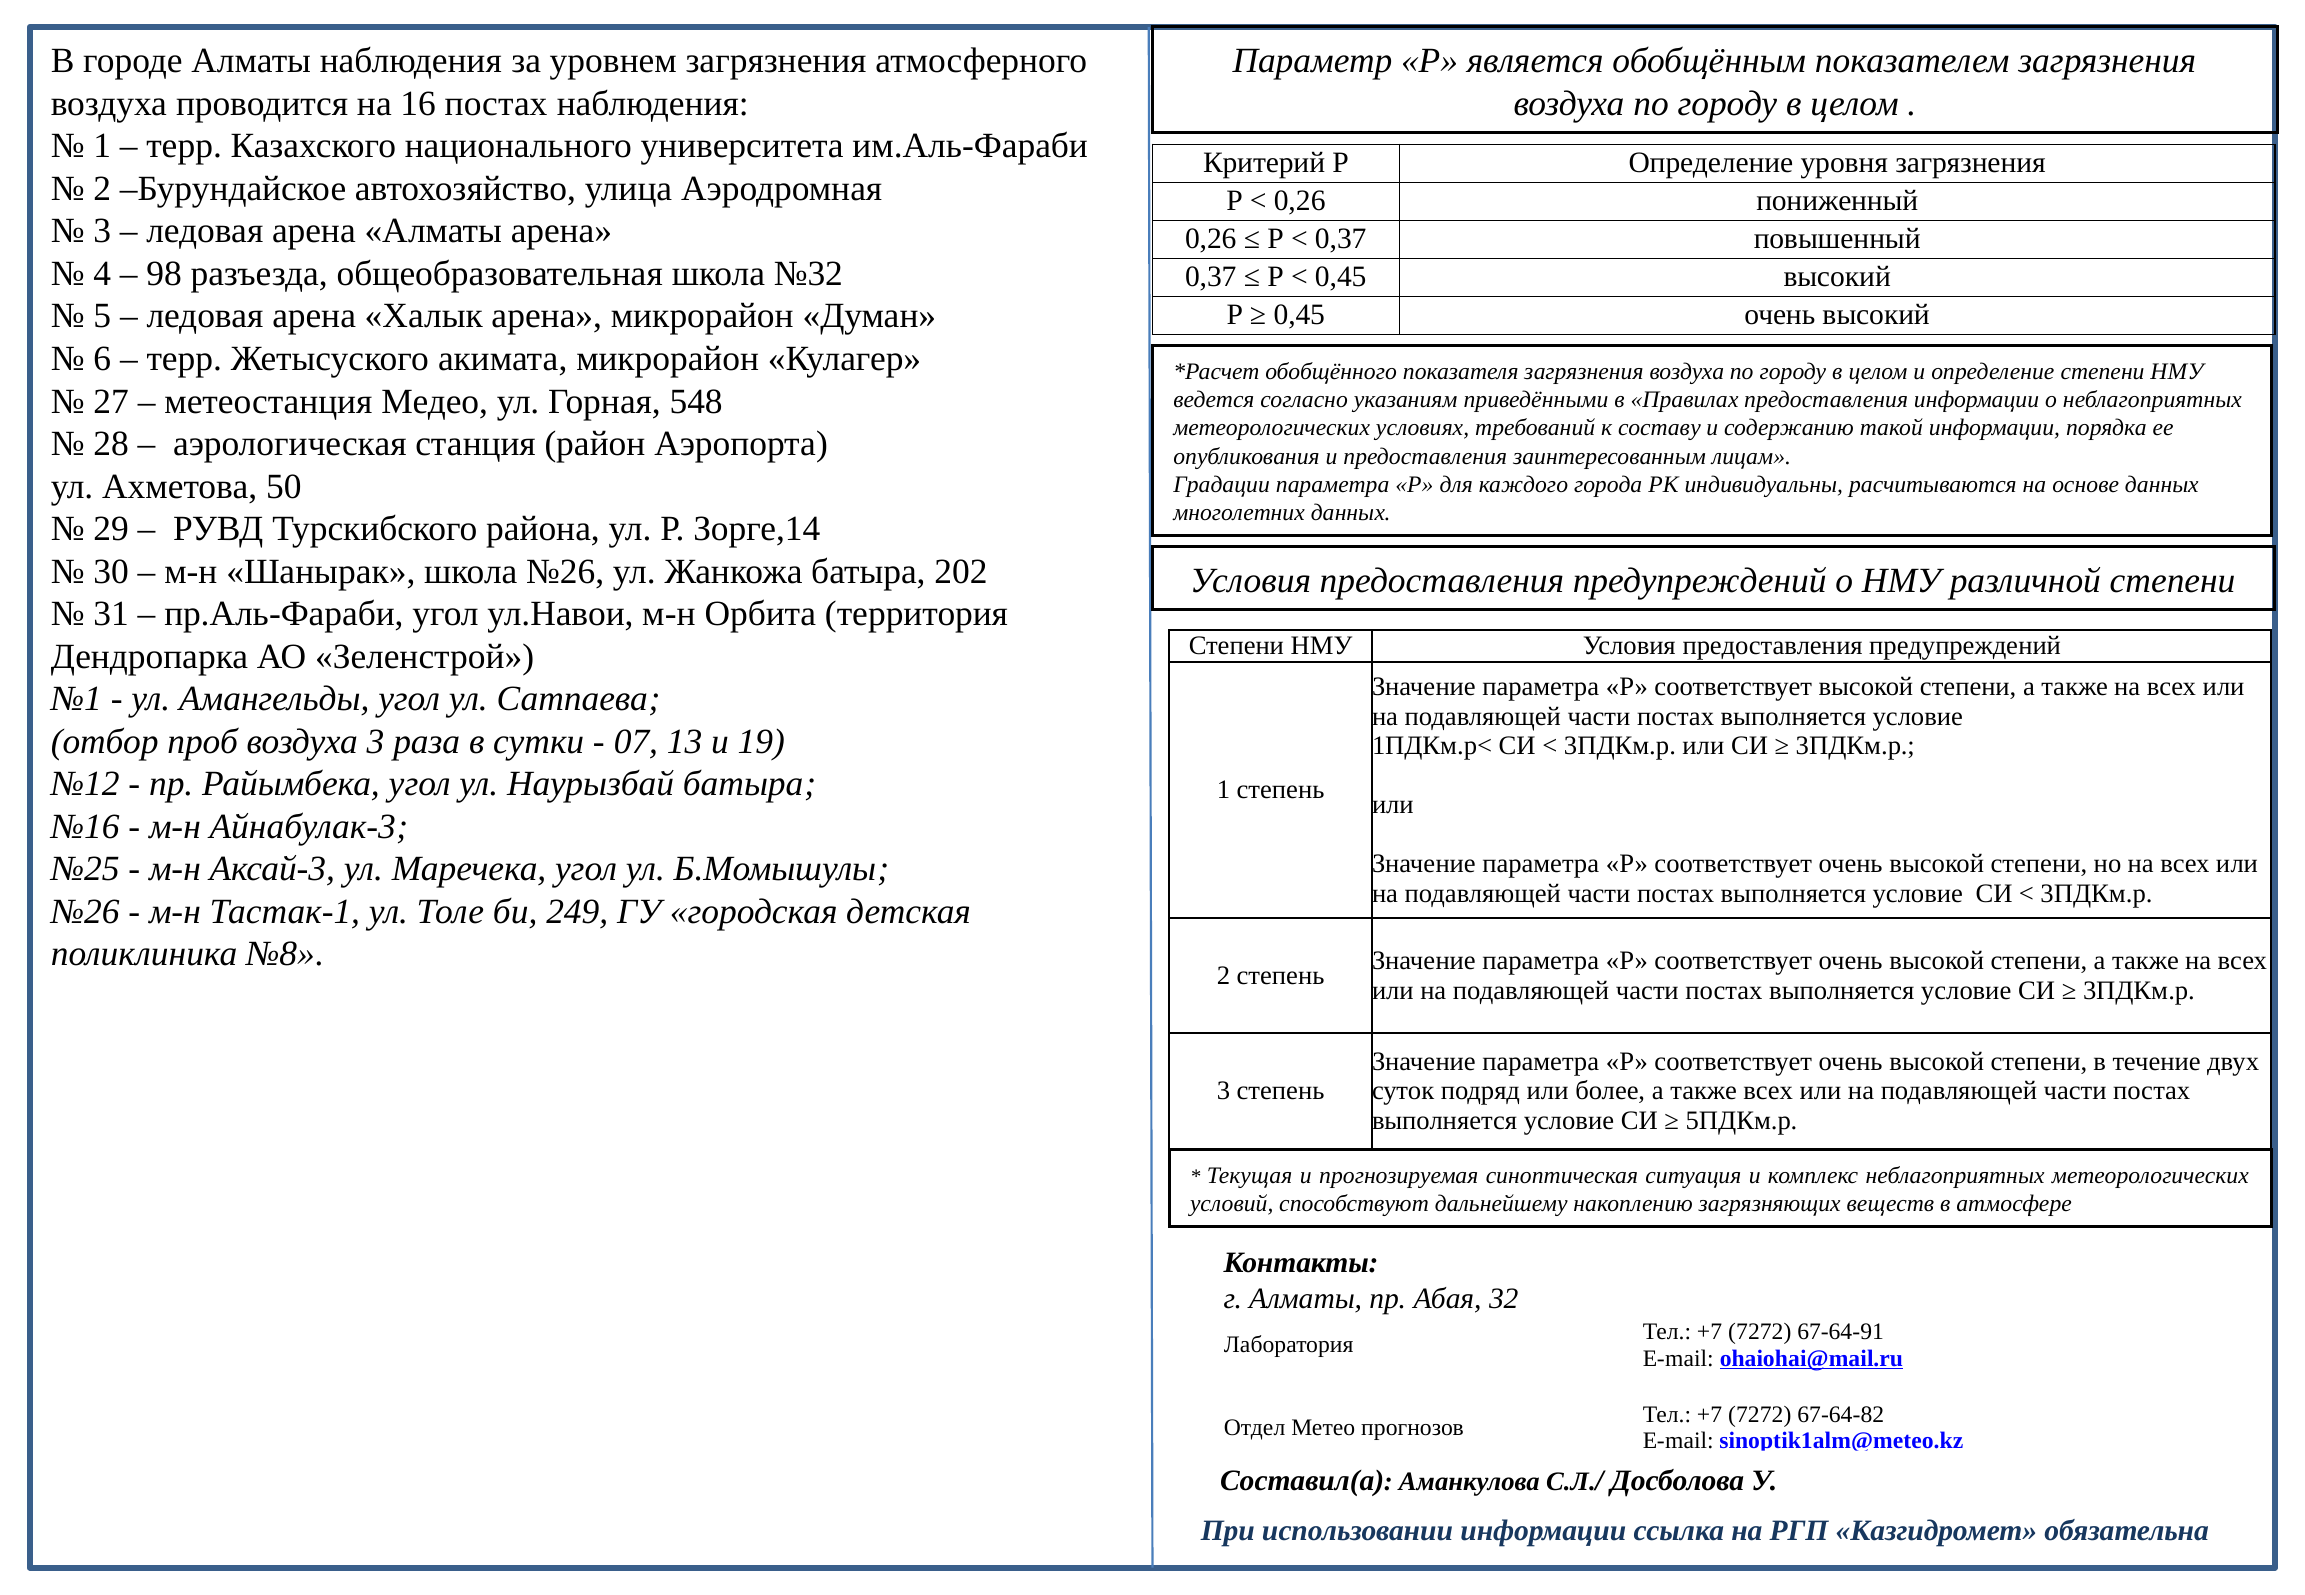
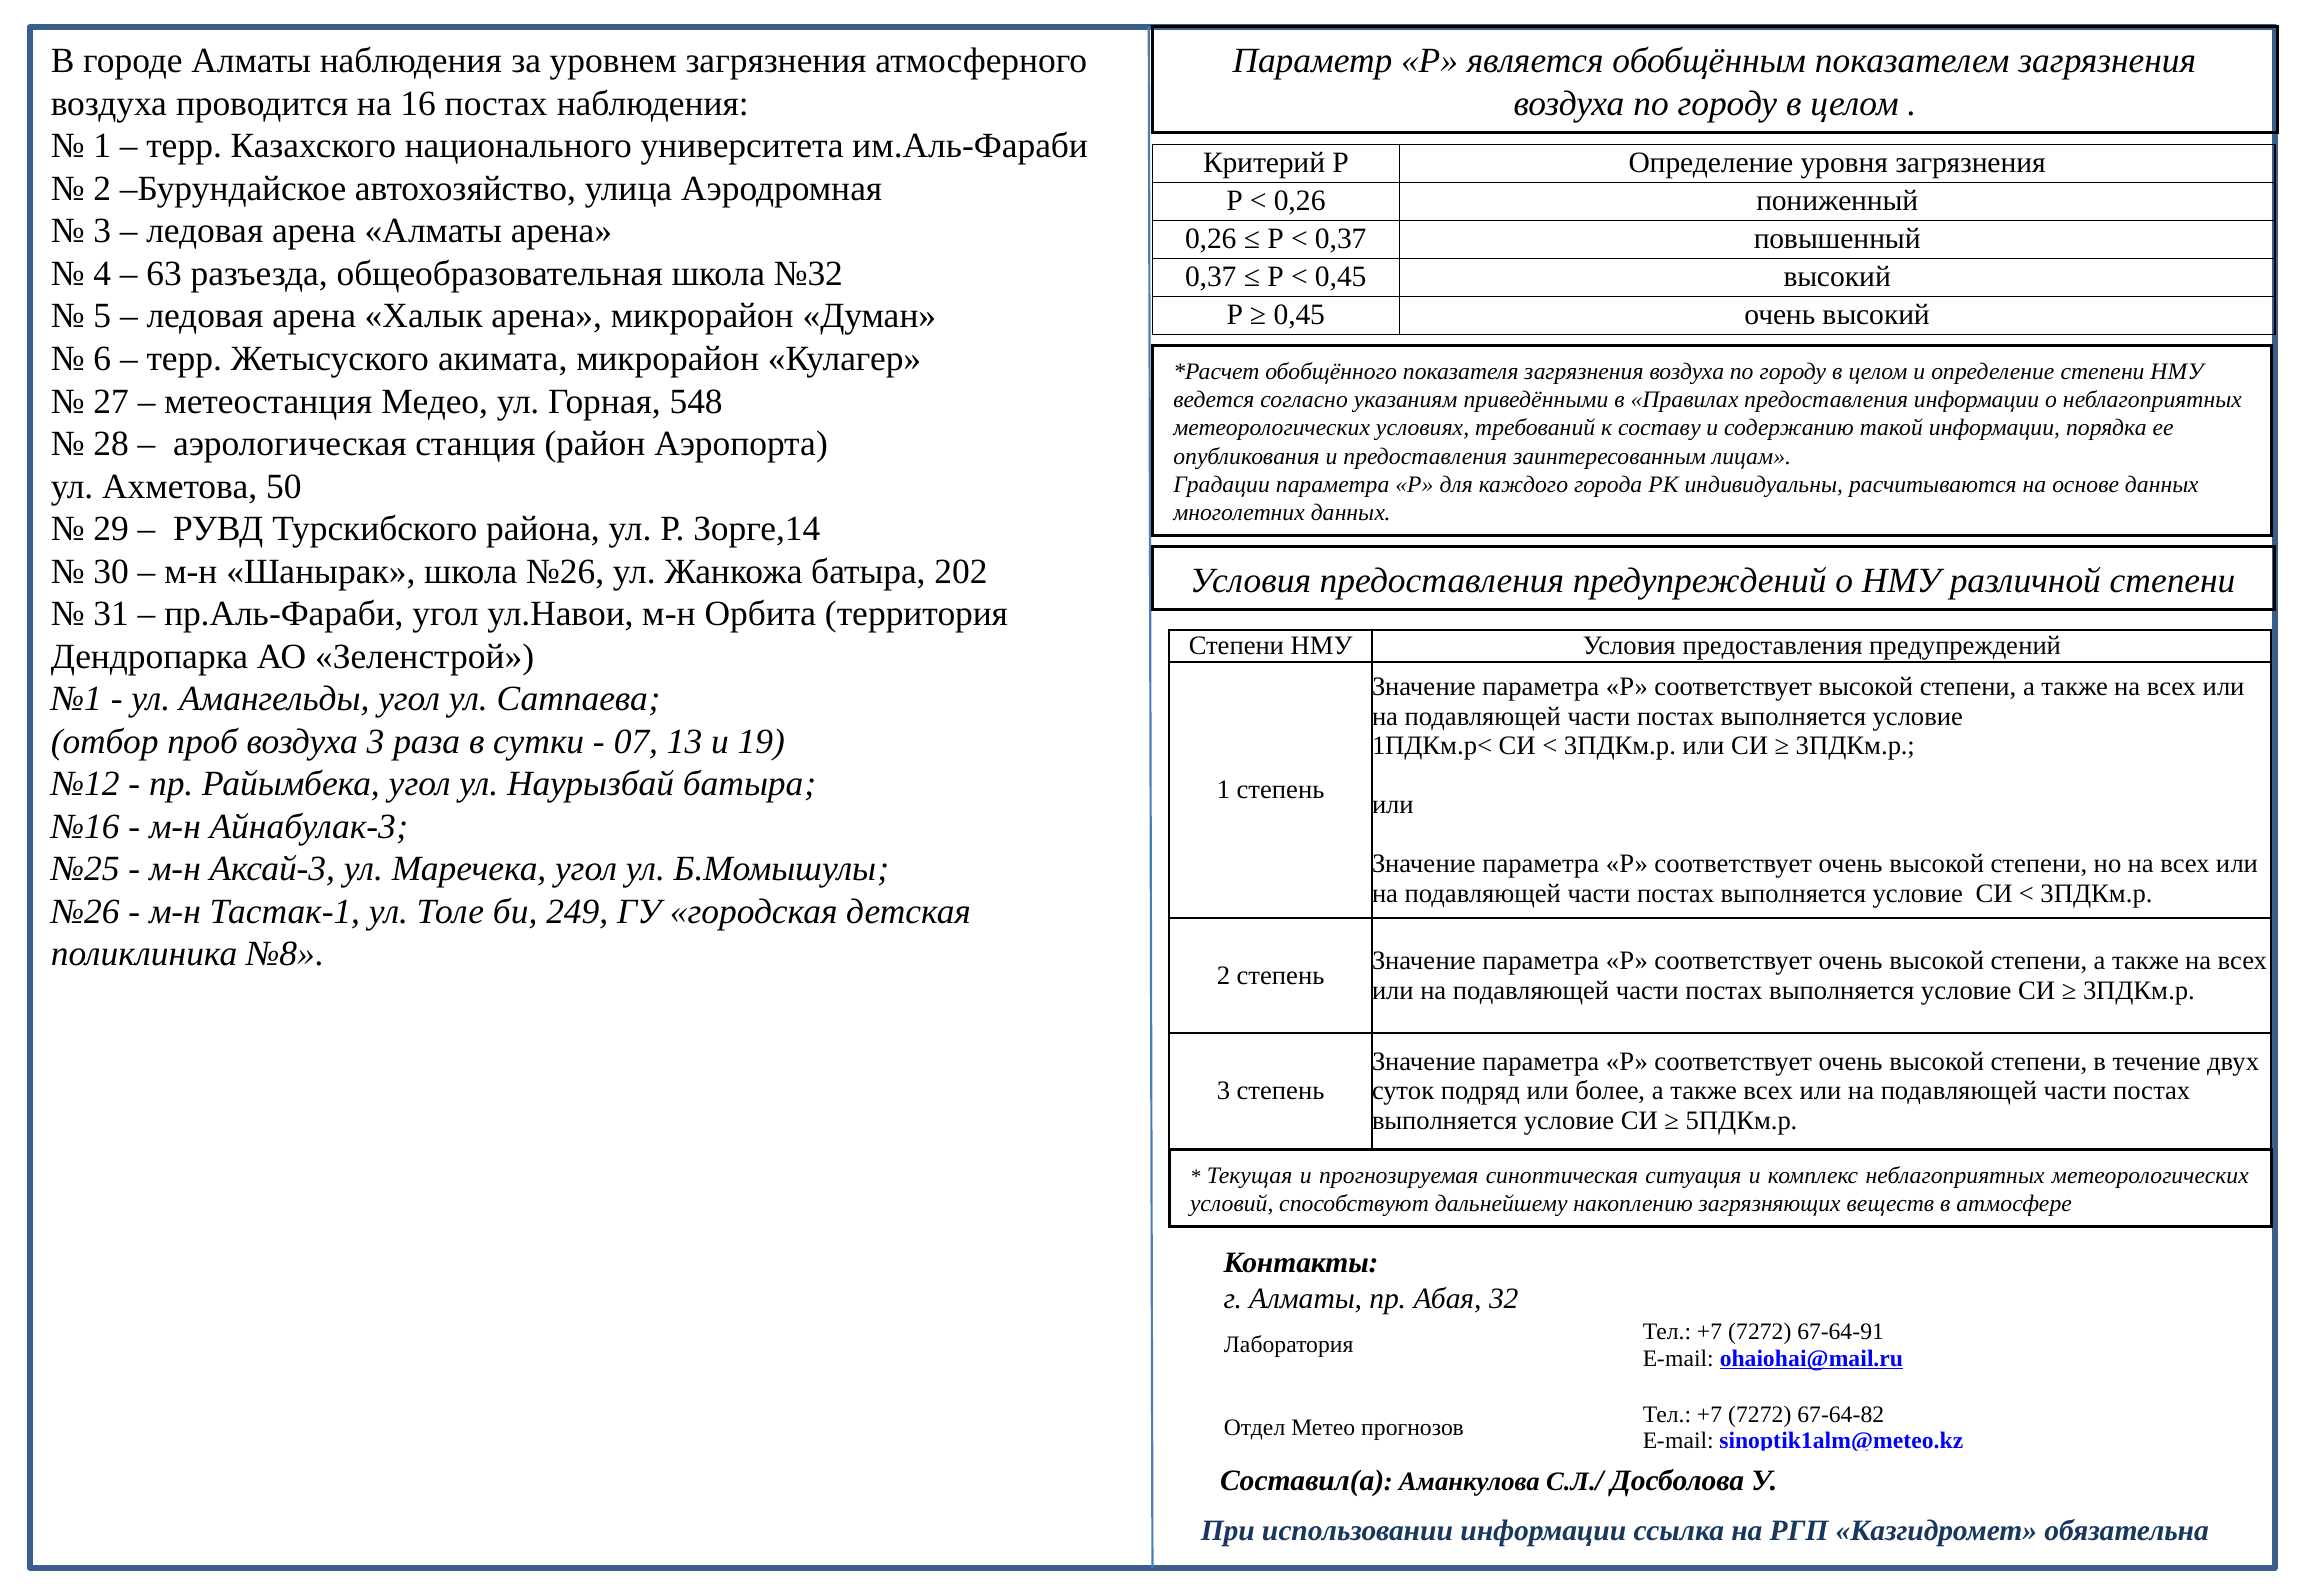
98: 98 -> 63 (164, 274)
